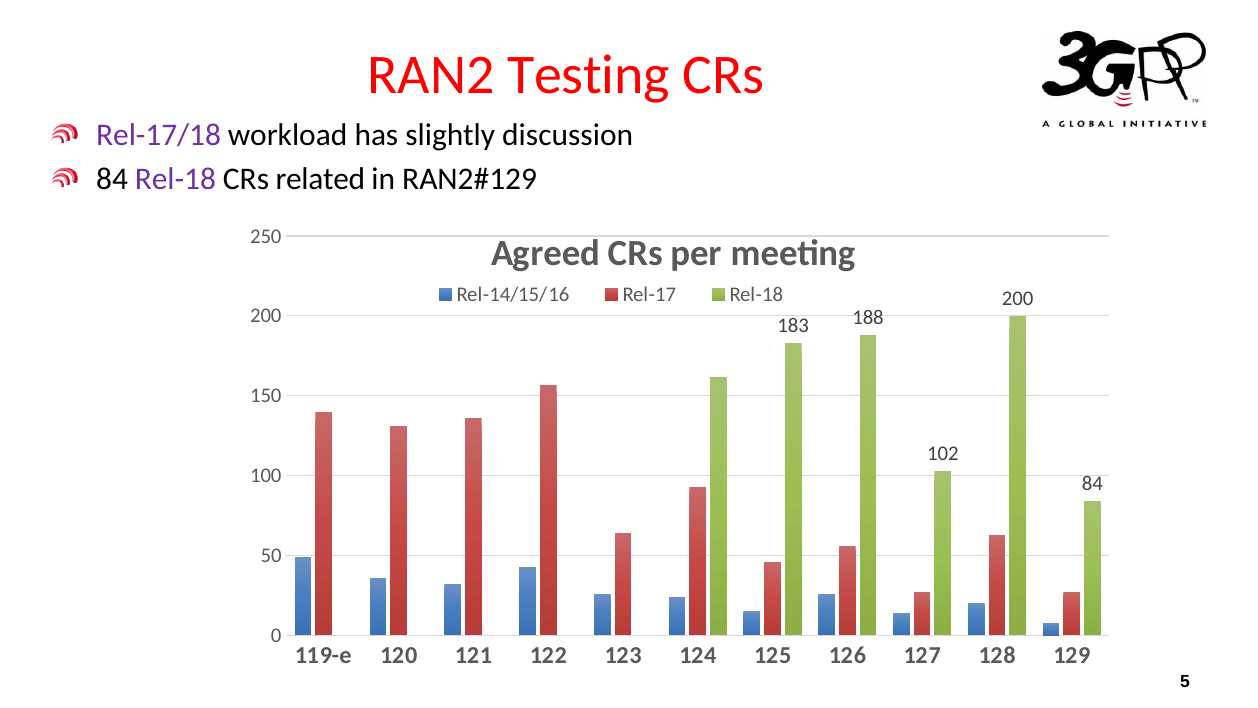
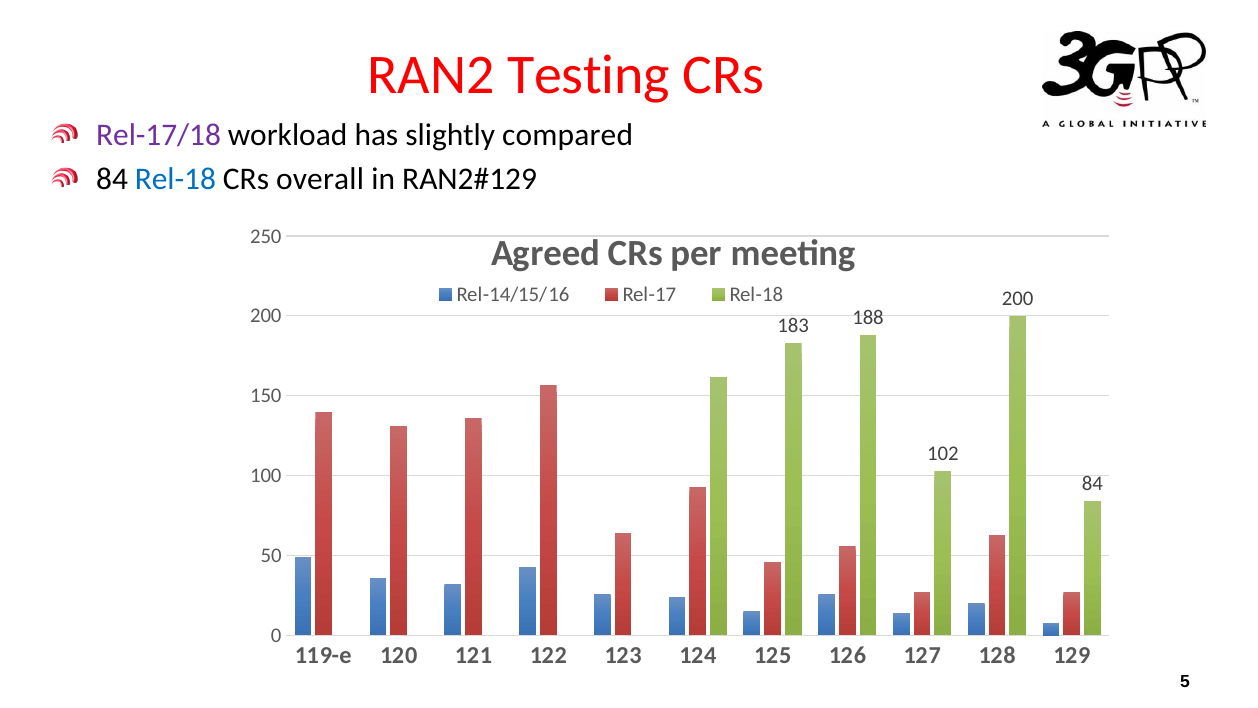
discussion: discussion -> compared (568, 135)
Rel-18 colour: purple -> blue (175, 180)
related: related -> overall (320, 180)
